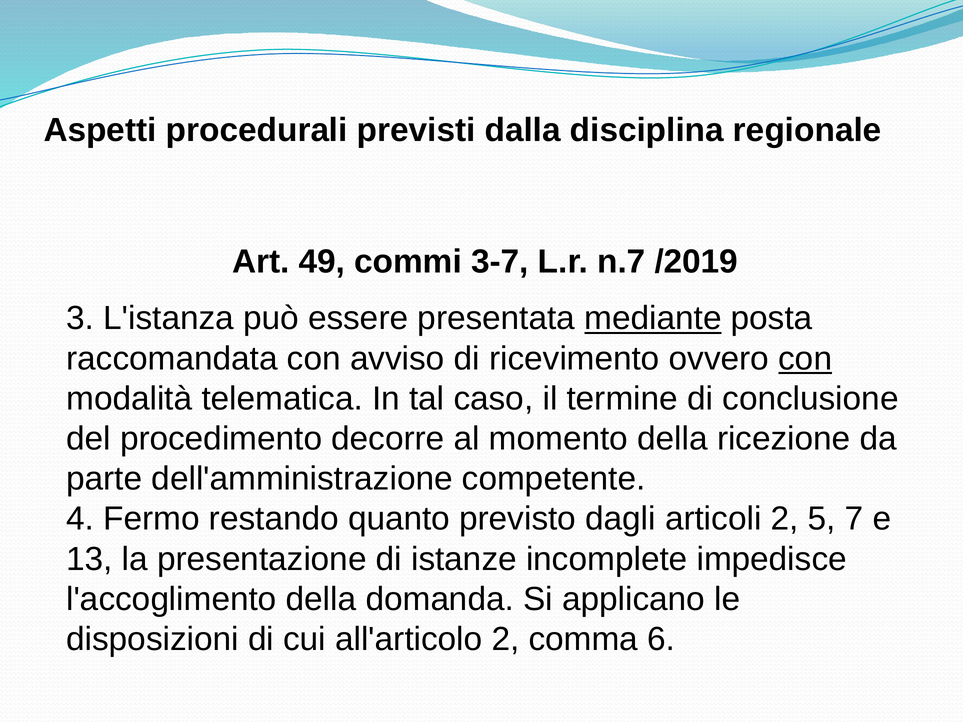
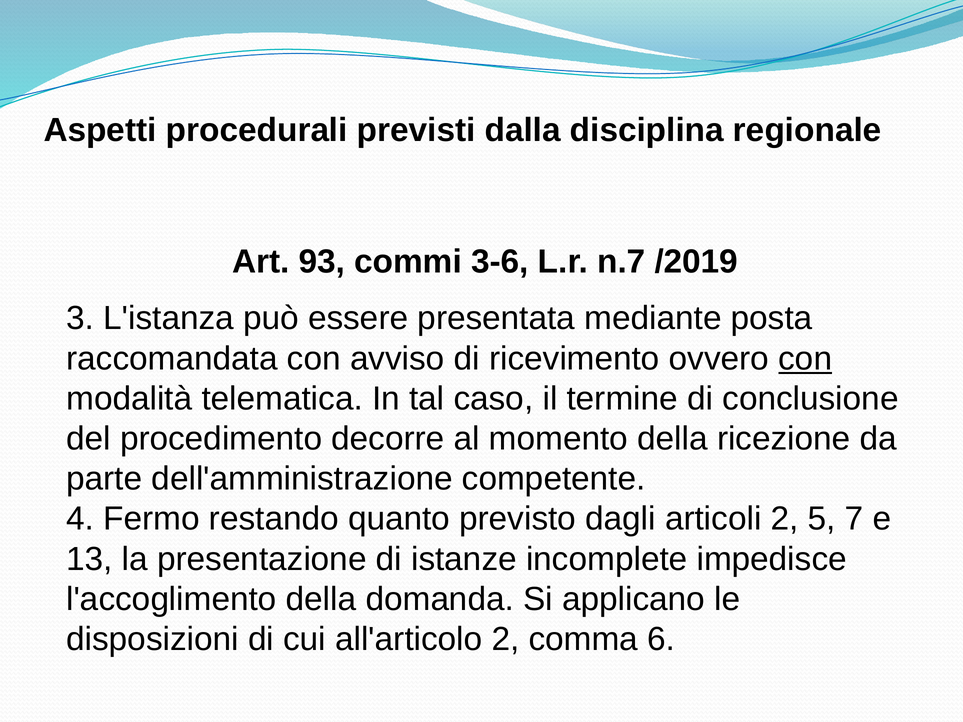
49: 49 -> 93 (322, 262)
3-7: 3-7 -> 3-6 (500, 262)
mediante underline: present -> none (653, 319)
